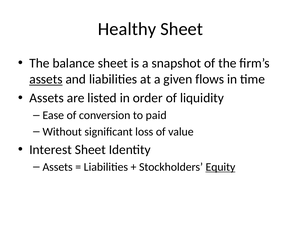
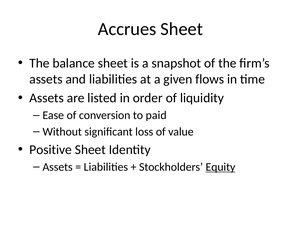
Healthy: Healthy -> Accrues (127, 29)
assets underline: present -> none (46, 79)
Interest: Interest -> Positive (51, 149)
